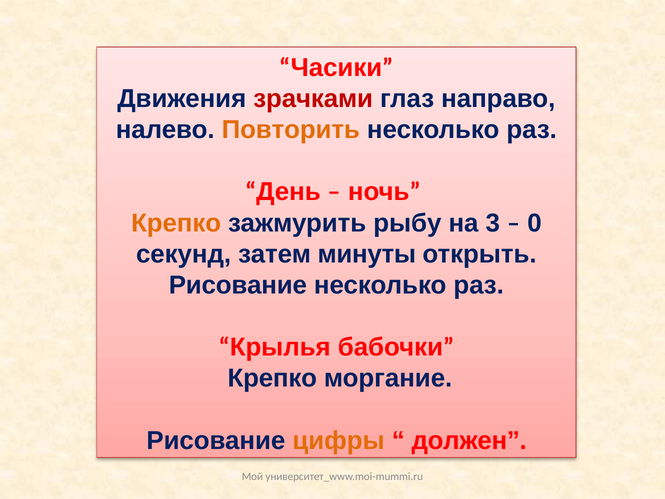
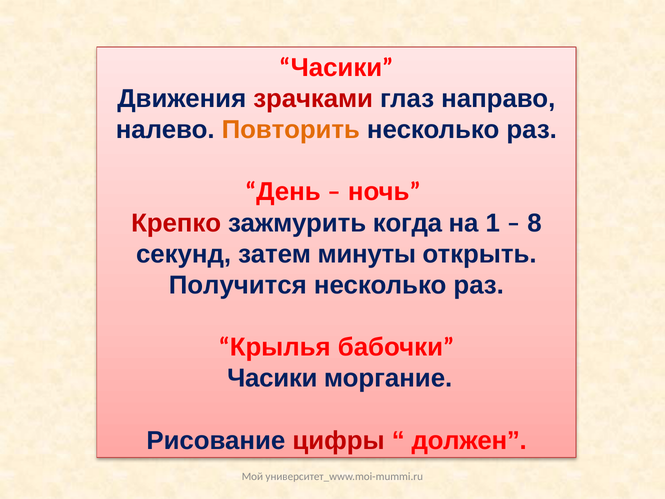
Крепко colour: orange -> red (176, 223)
рыбу: рыбу -> когда (407, 223)
3: 3 -> 1 (493, 223)
0: 0 -> 8 (534, 223)
Рисование: Рисование -> Получится (238, 285)
Крепко: Крепко -> Часики (272, 378)
цифры colour: orange -> red (339, 440)
